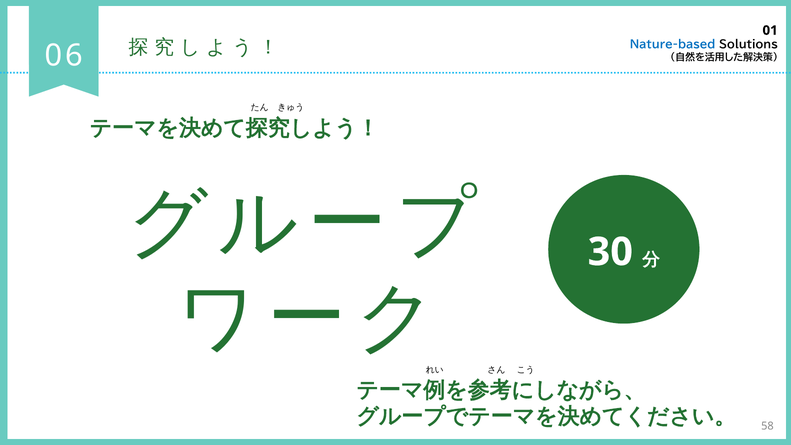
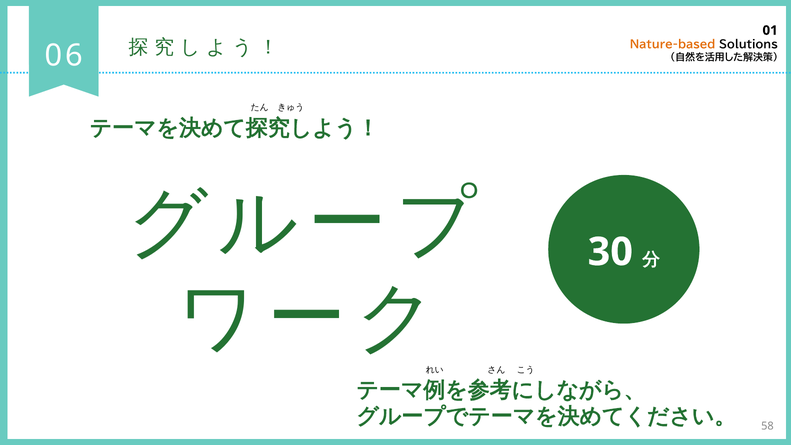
Nature-based colour: blue -> orange (673, 45)
